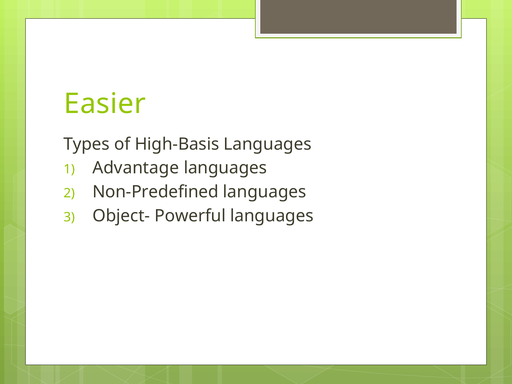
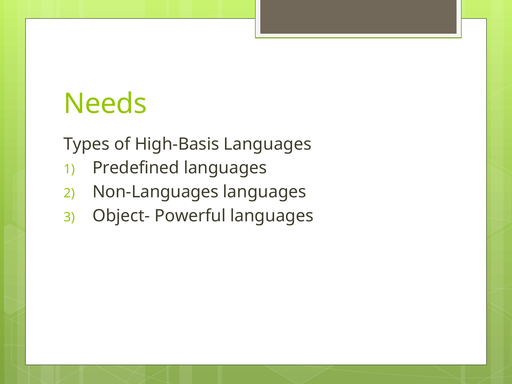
Easier: Easier -> Needs (105, 104)
Advantage: Advantage -> Predefined (136, 168)
Non-Predefined: Non-Predefined -> Non-Languages (155, 192)
